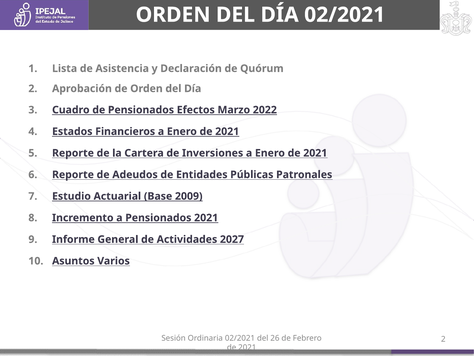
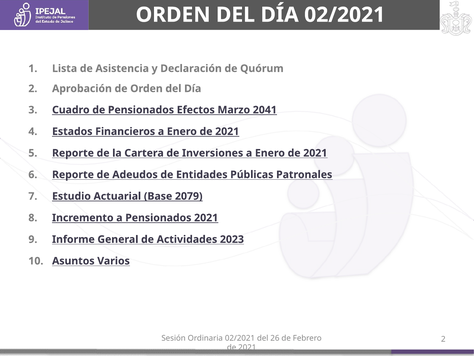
2022: 2022 -> 2041 (265, 110)
2009: 2009 -> 2079 (189, 196)
2027: 2027 -> 2023 (232, 239)
